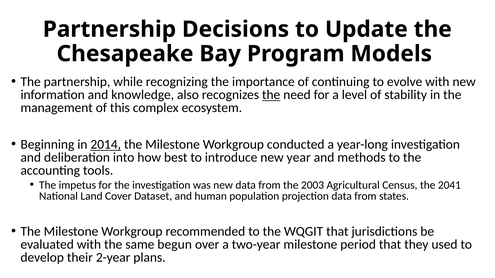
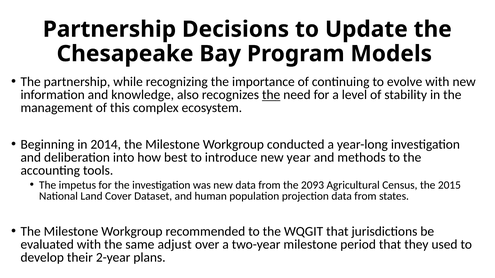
2014 underline: present -> none (106, 145)
2003: 2003 -> 2093 (313, 185)
2041: 2041 -> 2015 (449, 185)
begun: begun -> adjust (175, 245)
